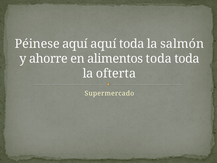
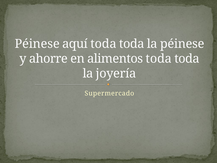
aquí aquí: aquí -> toda (103, 44)
la salmón: salmón -> péinese (182, 44)
ofterta: ofterta -> joyería (116, 73)
